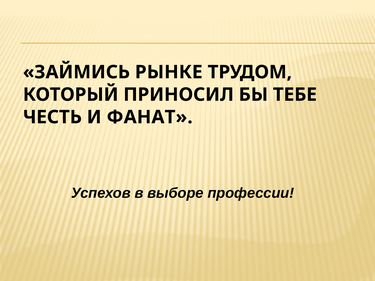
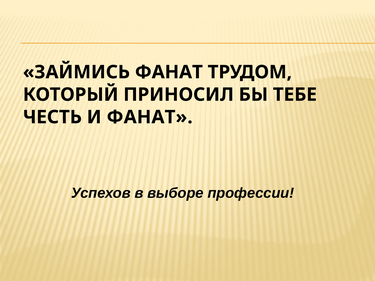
ЗАЙМИСЬ РЫНКЕ: РЫНКЕ -> ФАНАТ (169, 72)
